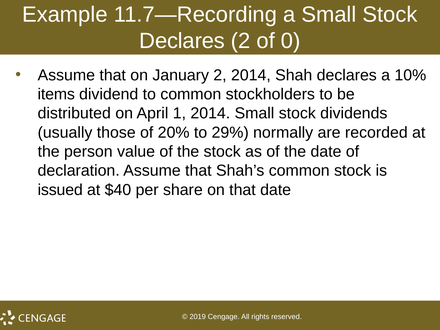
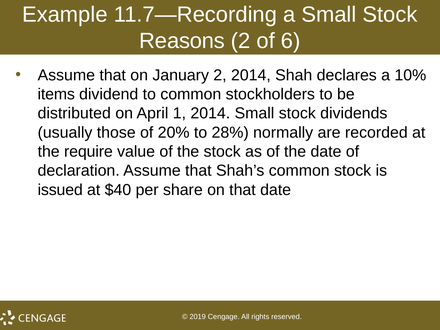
Declares: Declares -> Reasons (182, 41)
0: 0 -> 6 (291, 41)
29%: 29% -> 28% (230, 133)
person: person -> require (88, 152)
